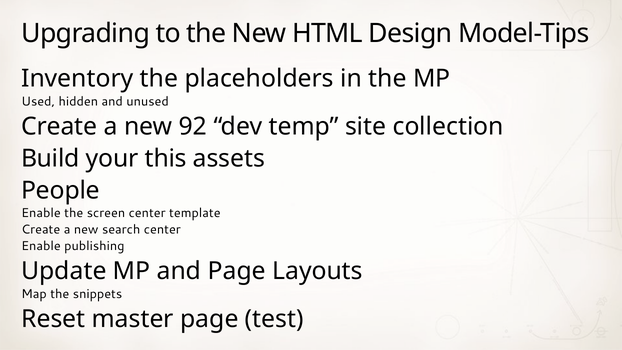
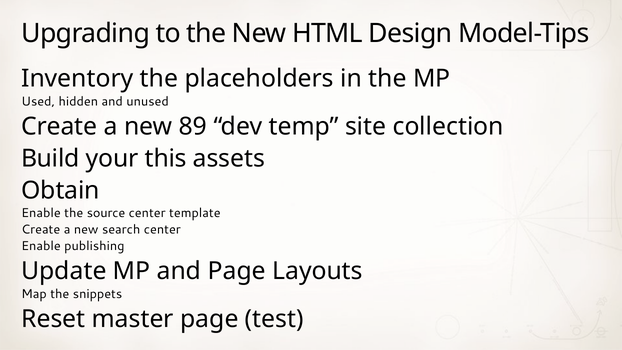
92: 92 -> 89 (193, 127)
People: People -> Obtain (60, 190)
screen: screen -> source (106, 213)
